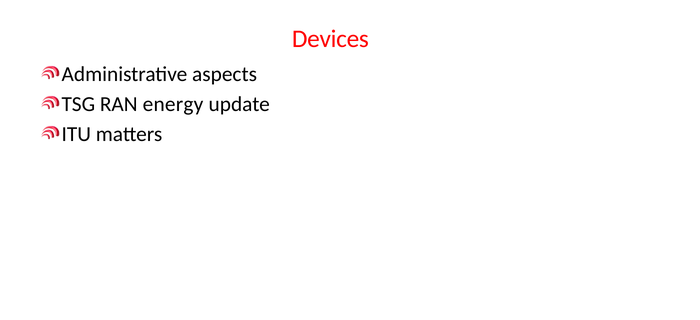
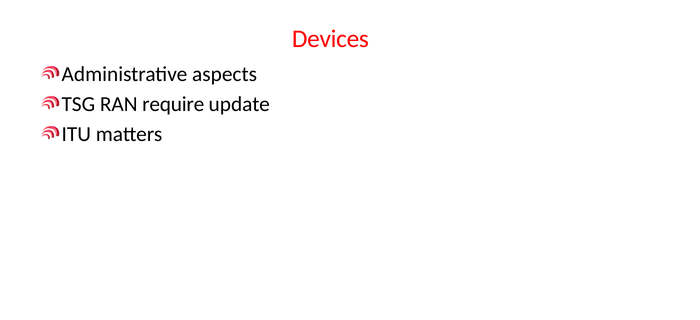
energy: energy -> require (173, 104)
